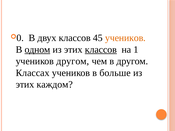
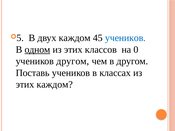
0: 0 -> 5 (20, 38)
двух классов: классов -> каждом (75, 38)
учеников colour: orange -> blue (125, 38)
классов underline: present -> none (101, 50)
1: 1 -> 0 (136, 50)
Классах: Классах -> Поставь (33, 73)
больше: больше -> классах (115, 73)
